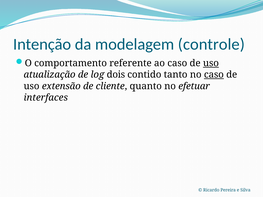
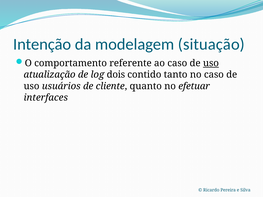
controle: controle -> situação (211, 44)
caso underline: present -> none (214, 75)
extensão: extensão -> usuários (61, 86)
